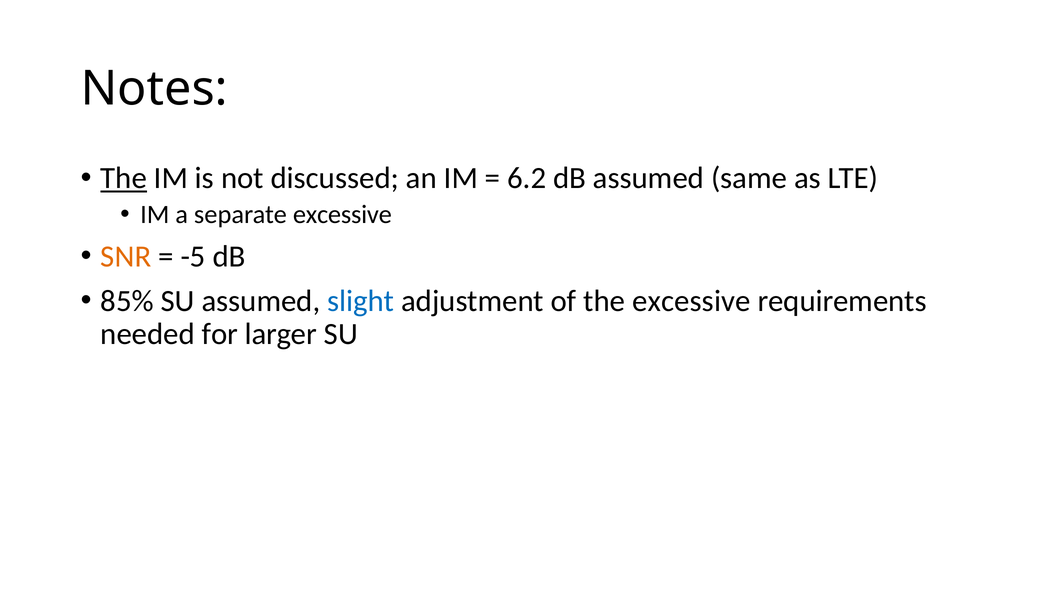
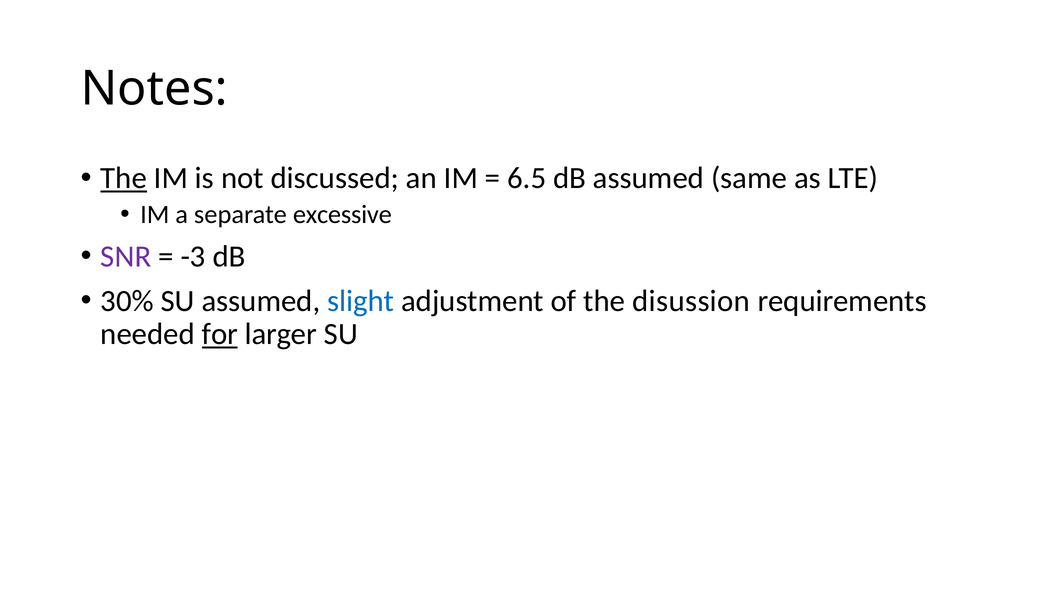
6.2: 6.2 -> 6.5 (527, 178)
SNR colour: orange -> purple (126, 257)
-5: -5 -> -3 (193, 257)
85%: 85% -> 30% (127, 301)
the excessive: excessive -> disussion (691, 301)
for underline: none -> present (220, 334)
